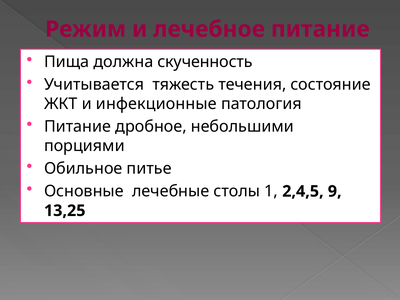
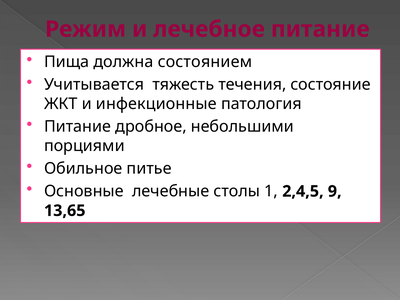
скученность: скученность -> состоянием (205, 62)
13,25: 13,25 -> 13,65 (65, 211)
